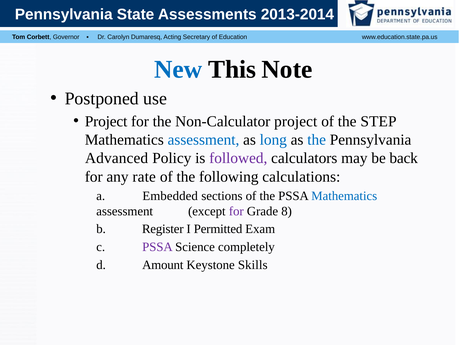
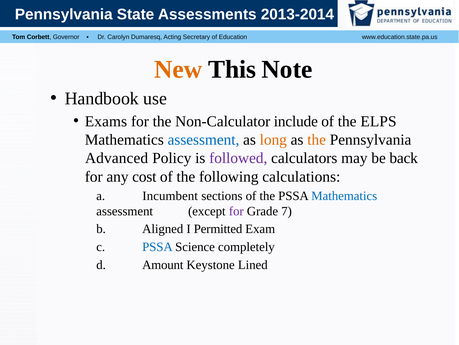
New colour: blue -> orange (178, 69)
Postponed: Postponed -> Handbook (102, 98)
Project: Project -> Exams (106, 121)
Non-Calculator project: project -> include (296, 121)
STEP: STEP -> ELPS (379, 121)
long colour: blue -> orange (273, 140)
the colour: blue -> orange (317, 140)
rate: rate -> cost (144, 176)
Embedded: Embedded -> Incumbent (170, 195)
8: 8 -> 7 (287, 211)
Register: Register -> Aligned (163, 229)
PSSA colour: purple -> blue (157, 246)
Skills: Skills -> Lined (253, 264)
